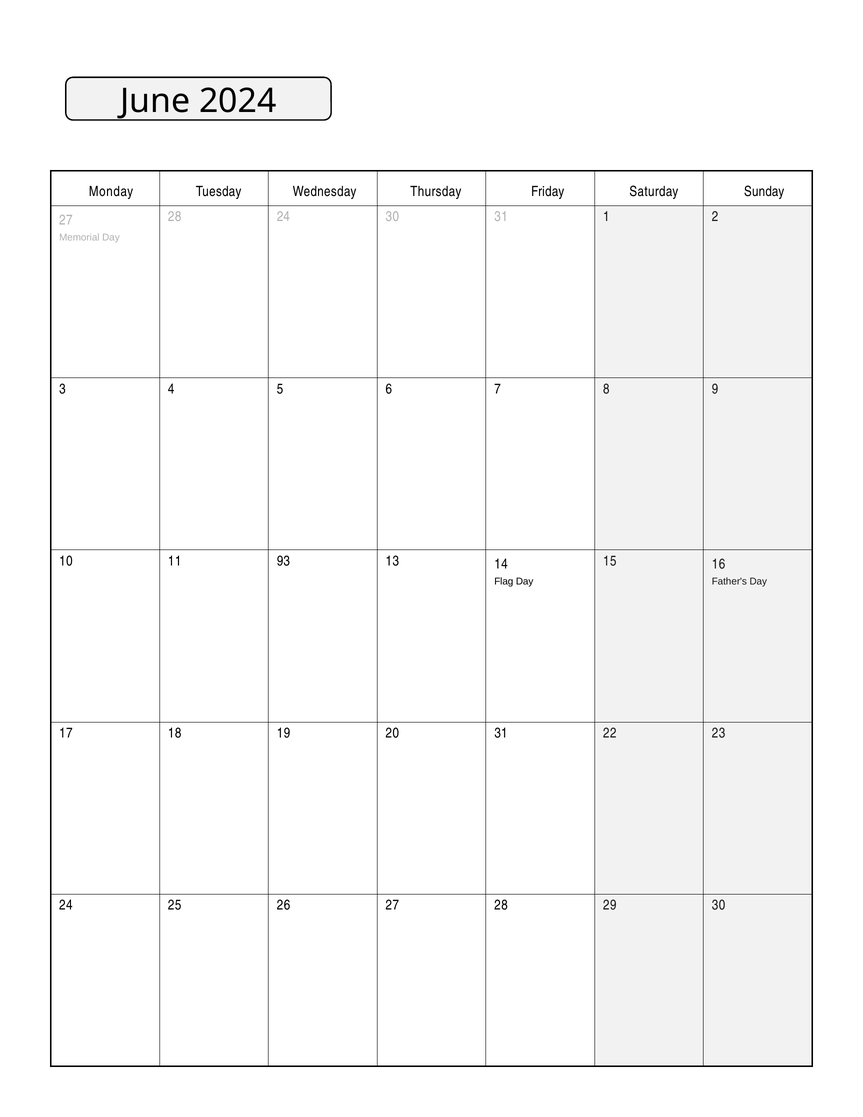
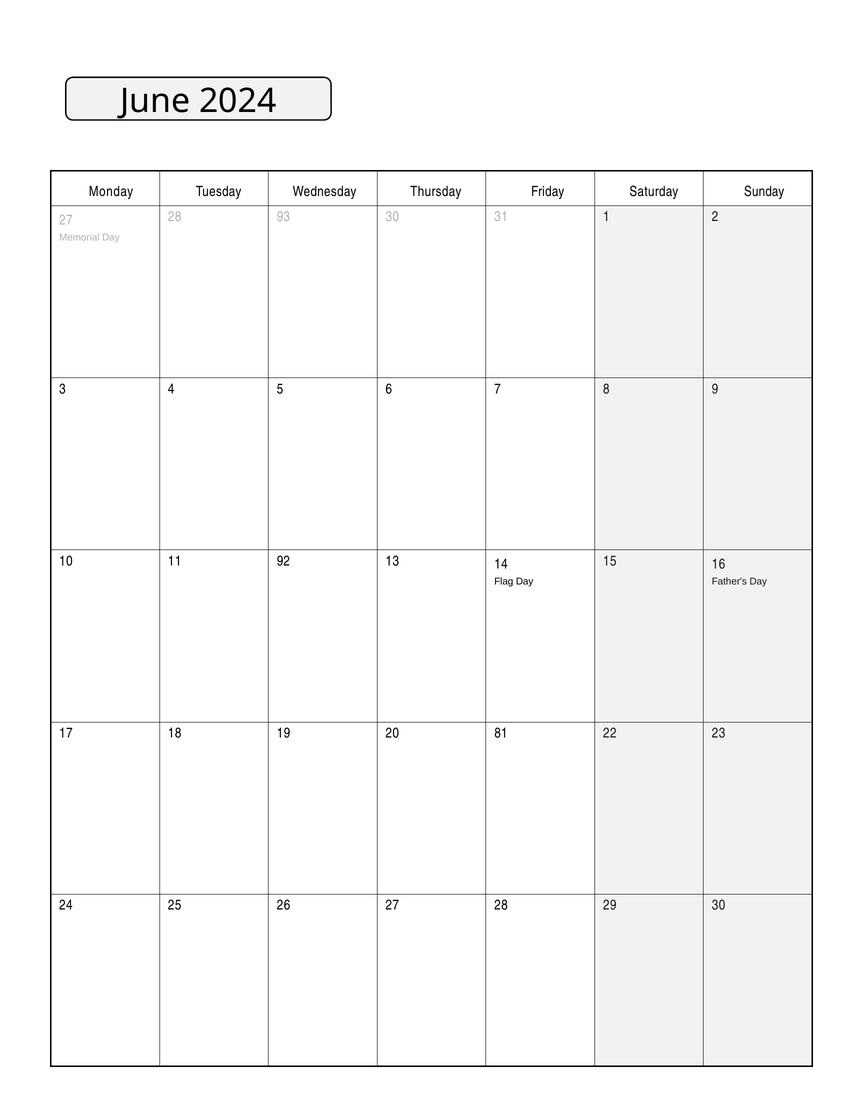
28 24: 24 -> 93 (283, 217)
93: 93 -> 92 (283, 561)
20 31: 31 -> 81 (501, 733)
